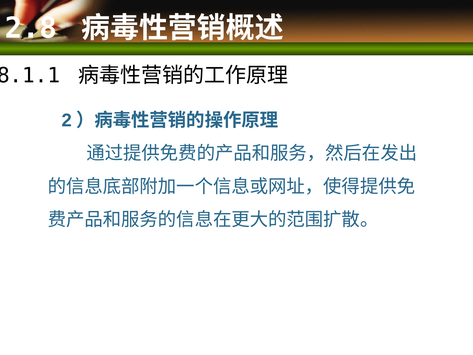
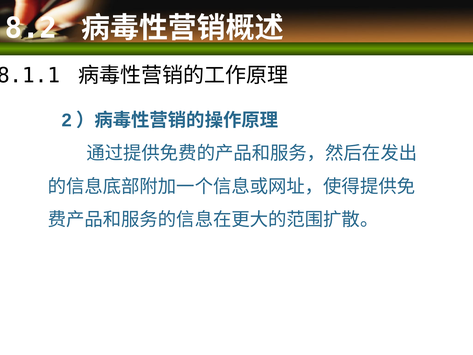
2.8: 2.8 -> 8.2 (31, 28)
